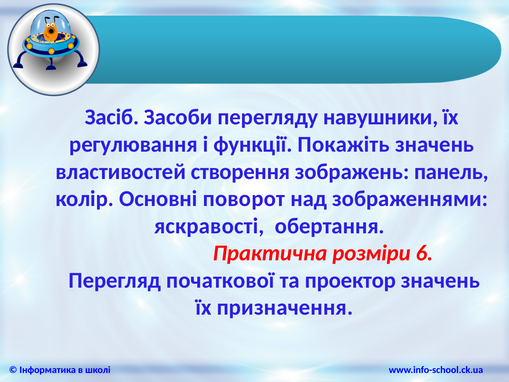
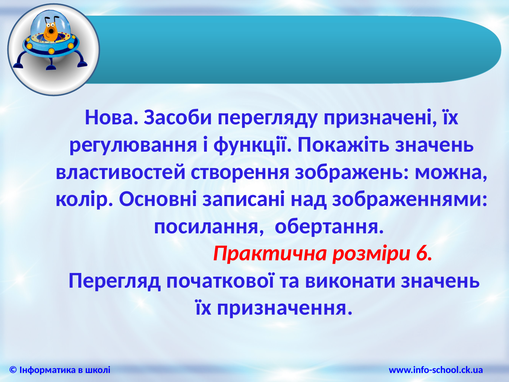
Засіб: Засіб -> Нова (112, 117)
навушники: навушники -> призначені (381, 117)
панель: панель -> можна (451, 171)
поворот: поворот -> записані (244, 199)
яскравості: яскравості -> посилання (209, 226)
проектор: проектор -> виконати (350, 280)
